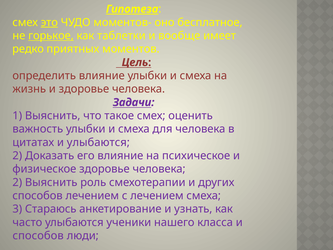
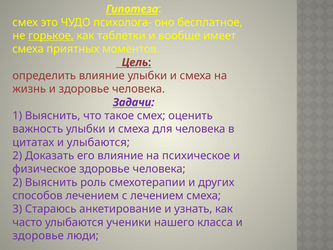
это underline: present -> none (49, 22)
моментов-: моментов- -> психолога- (123, 22)
редко: редко -> смеха (28, 49)
способов: способов -> здоровье (38, 236)
